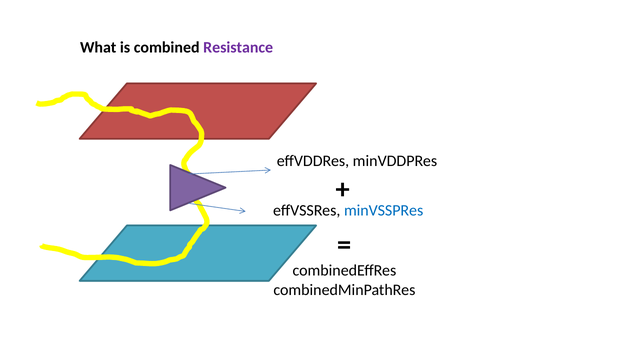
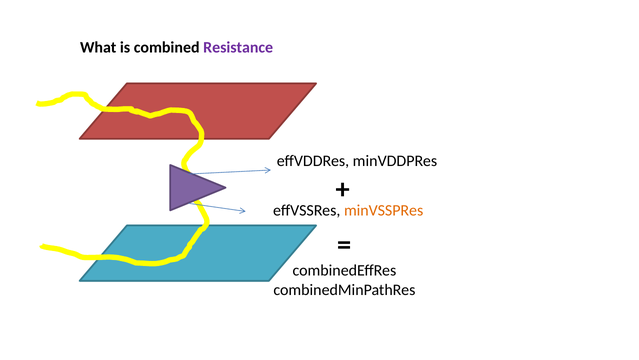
minVSSPRes colour: blue -> orange (384, 210)
